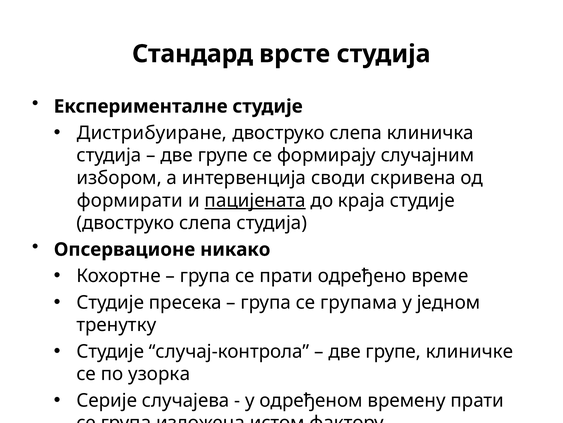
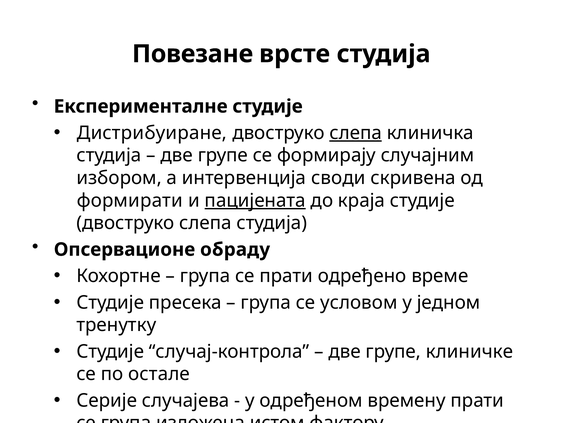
Стандард: Стандард -> Повезане (193, 54)
слепа underline: none -> present (356, 133)
никако: никако -> обраду (235, 249)
групама: групама -> условом (359, 302)
узорка: узорка -> остале (159, 373)
